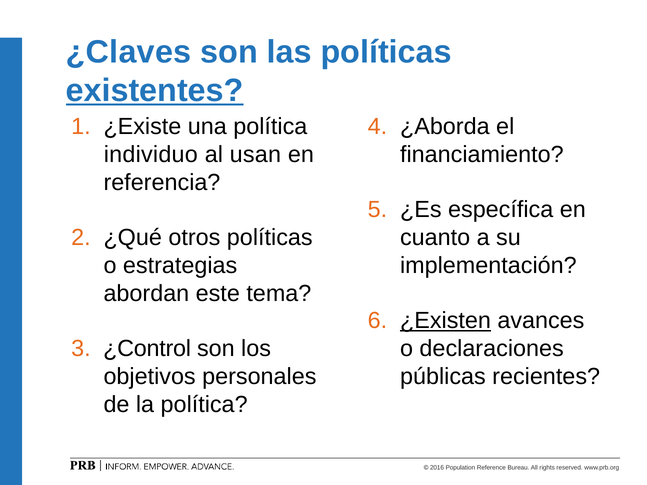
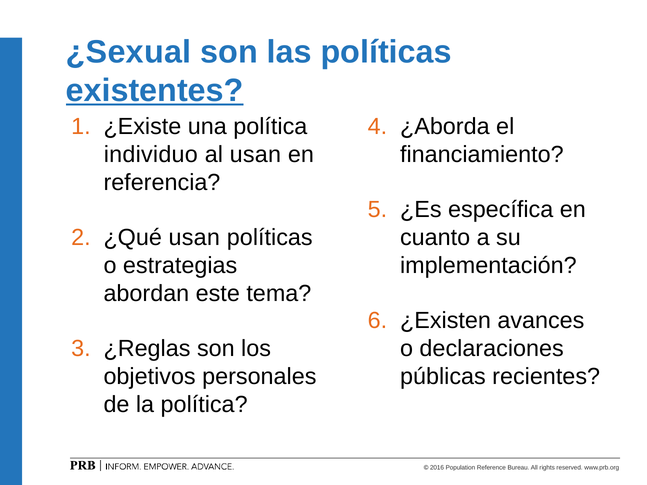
¿Claves: ¿Claves -> ¿Sexual (128, 52)
¿Qué otros: otros -> usan (194, 238)
¿Existen underline: present -> none (445, 321)
¿Control: ¿Control -> ¿Reglas (147, 349)
